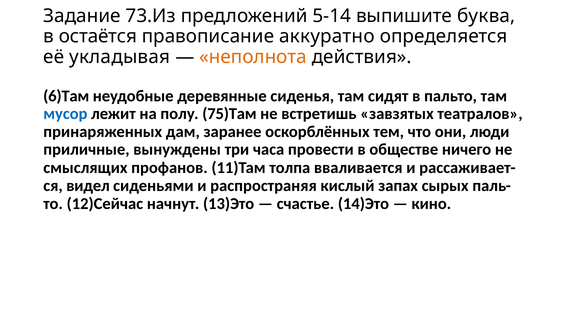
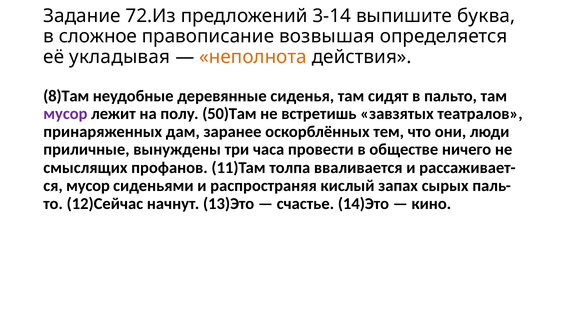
73.Из: 73.Из -> 72.Из (151, 16)
5-14: 5-14 -> 3-14 (332, 16)
остаётся: остаётся -> сложное (98, 36)
аккуратно: аккуратно -> возвышая (327, 36)
6)Там: 6)Там -> 8)Там (66, 96)
мусор colour: blue -> purple (65, 114)
75)Там: 75)Там -> 50)Там (229, 114)
видел: видел -> мусор (88, 186)
